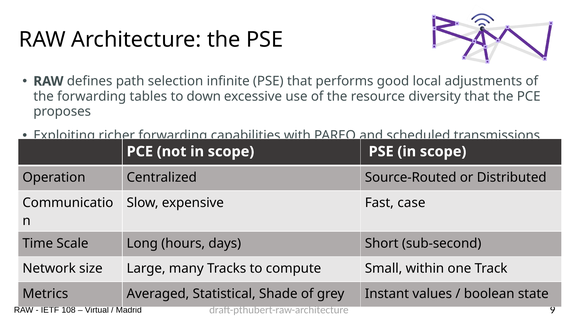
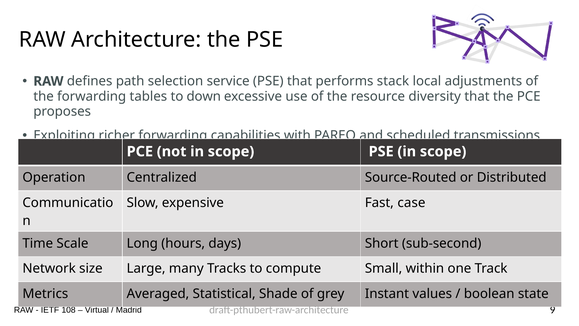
infinite: infinite -> service (228, 81)
good: good -> stack (393, 81)
